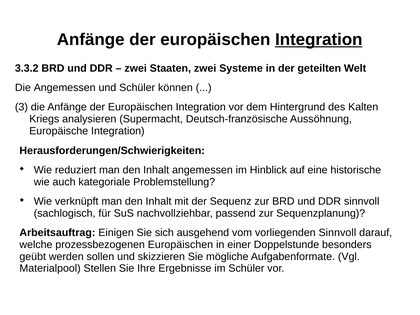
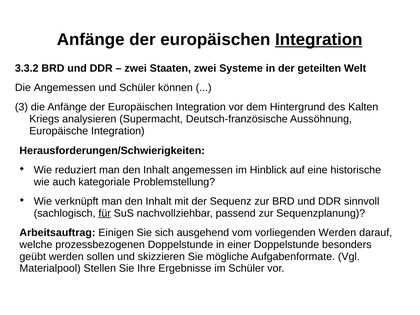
für underline: none -> present (105, 213)
vorliegenden Sinnvoll: Sinnvoll -> Werden (337, 233)
prozessbezogenen Europäischen: Europäischen -> Doppelstunde (180, 245)
